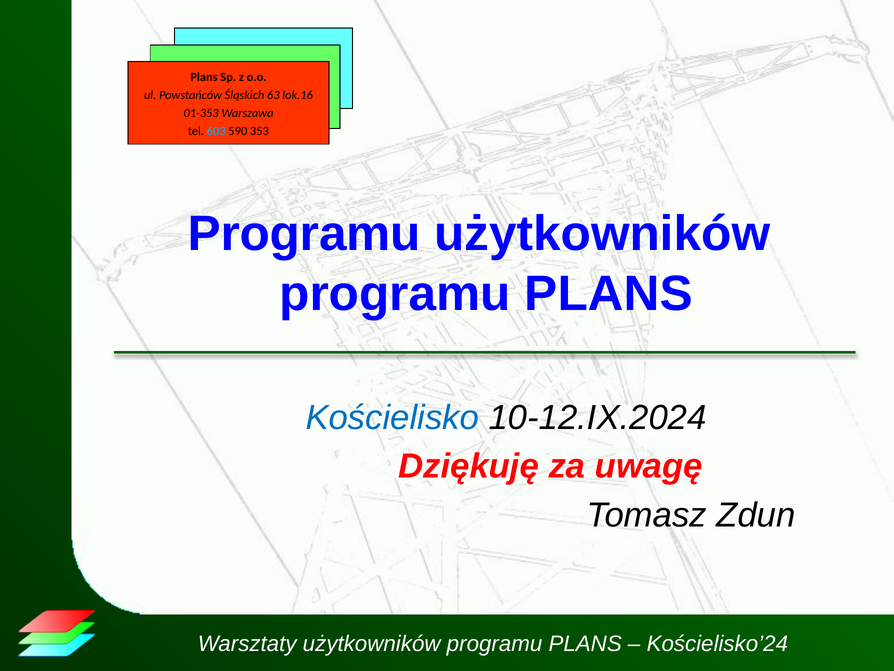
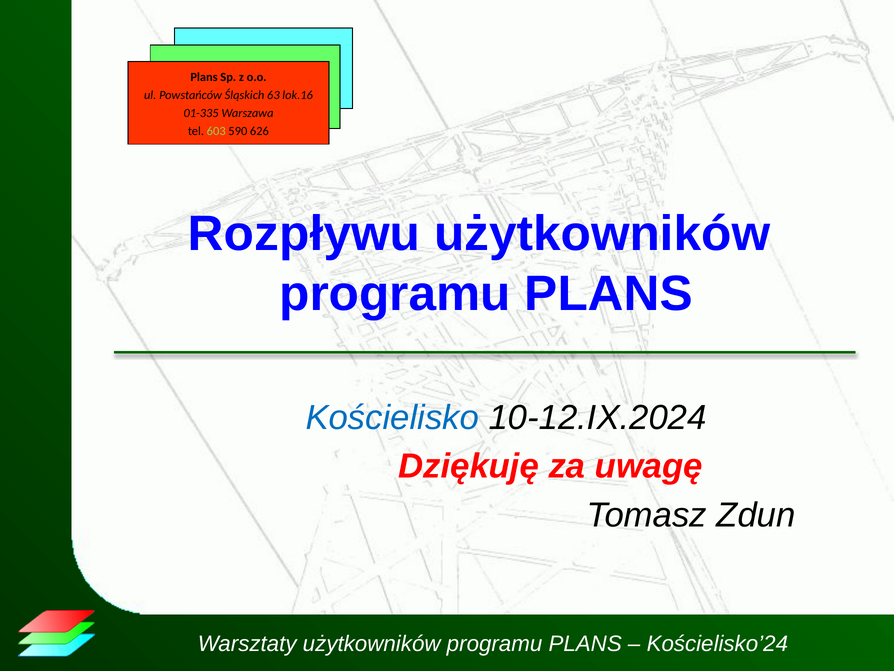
01-353: 01-353 -> 01-335 (201, 113)
603 colour: light blue -> light green (216, 131)
353: 353 -> 626 (259, 131)
Programu: Programu -> Rozpływu (304, 234)
